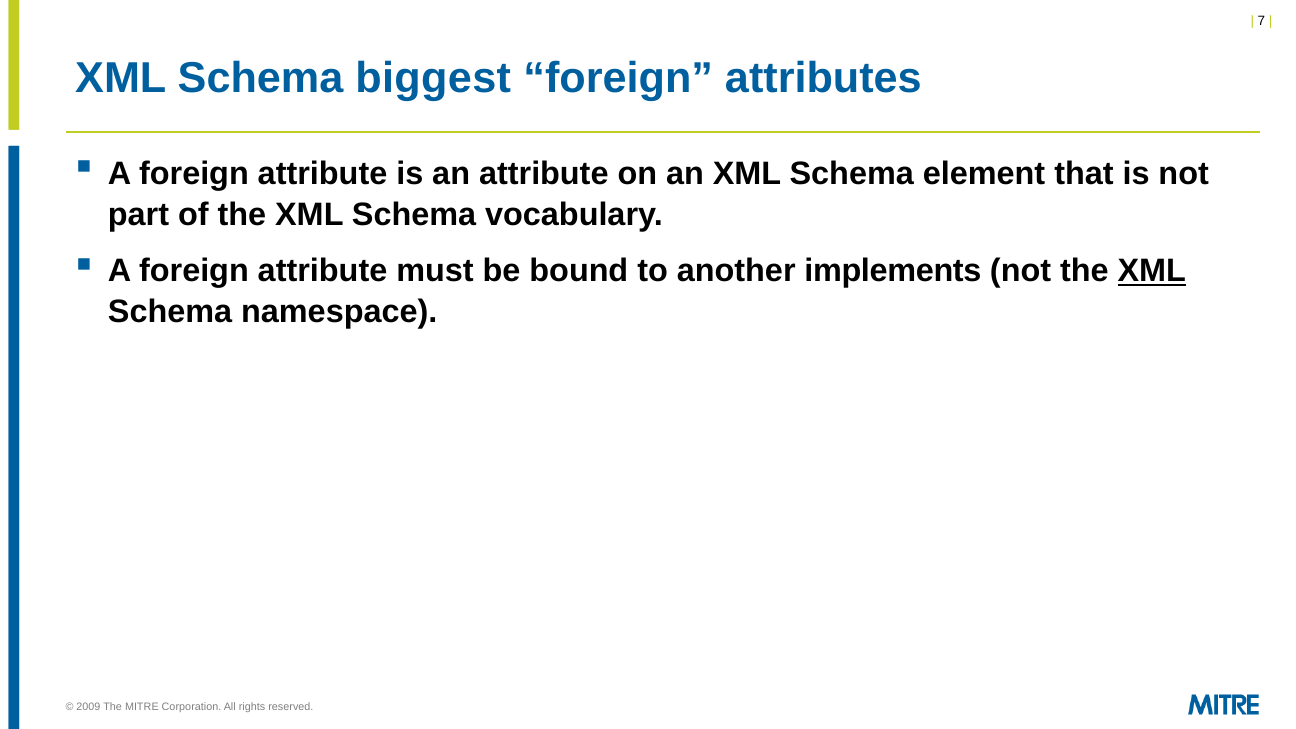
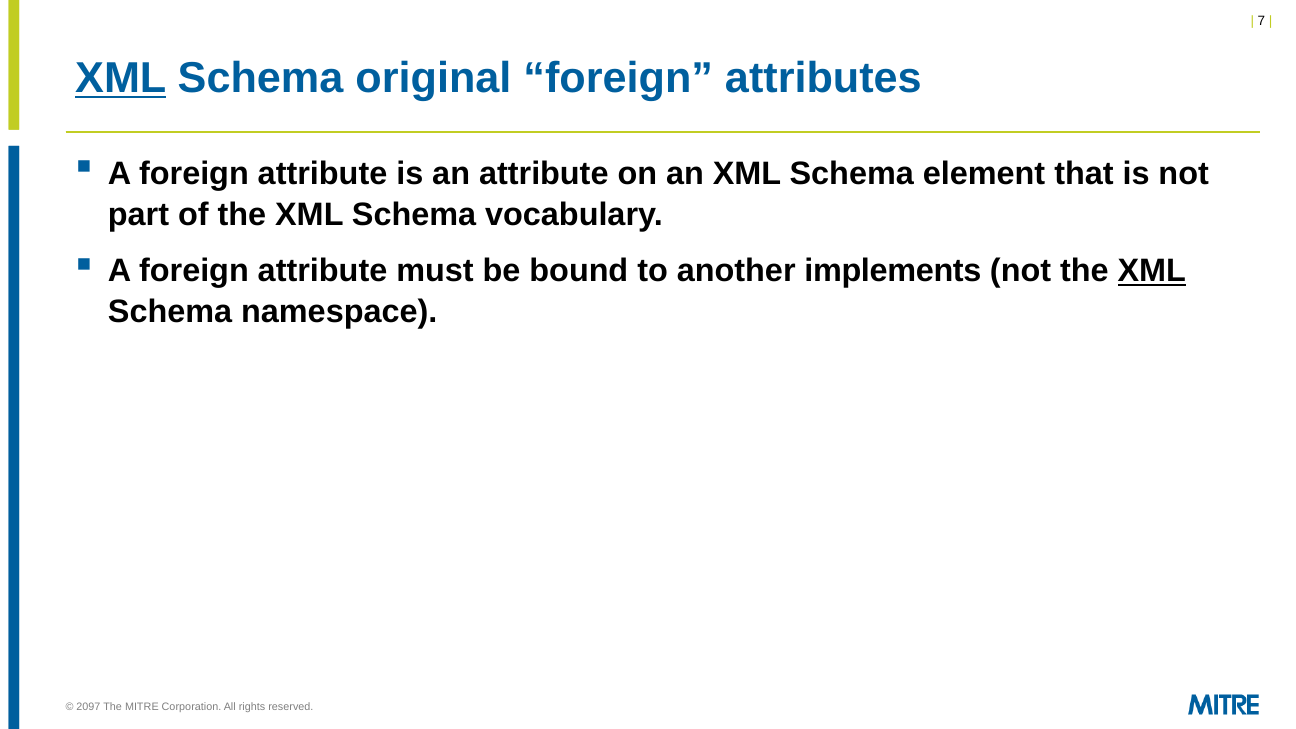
XML underline: none -> present (121, 78)
biggest: biggest -> original (433, 78)
2009: 2009 -> 2097 (88, 707)
